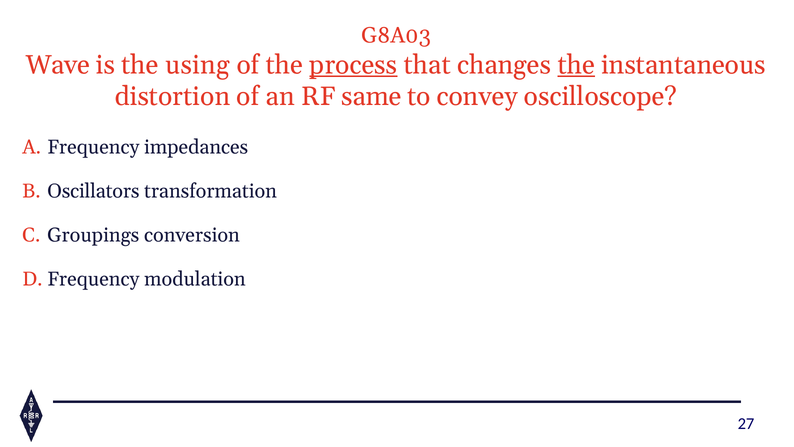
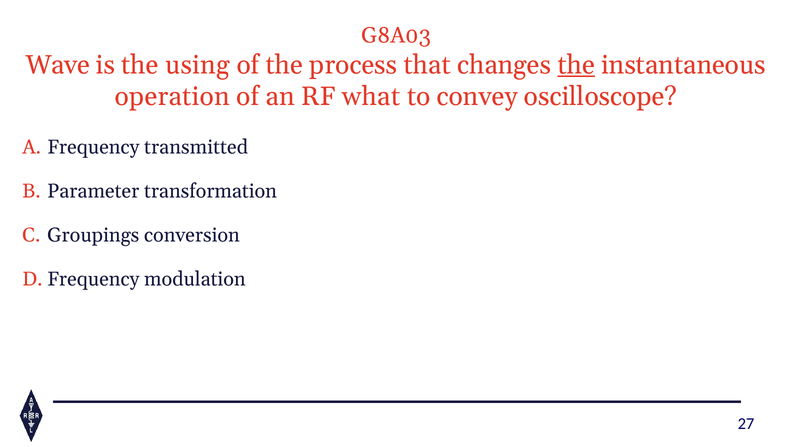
process underline: present -> none (353, 65)
distortion: distortion -> operation (172, 97)
same: same -> what (371, 97)
impedances: impedances -> transmitted (196, 147)
Oscillators: Oscillators -> Parameter (93, 191)
